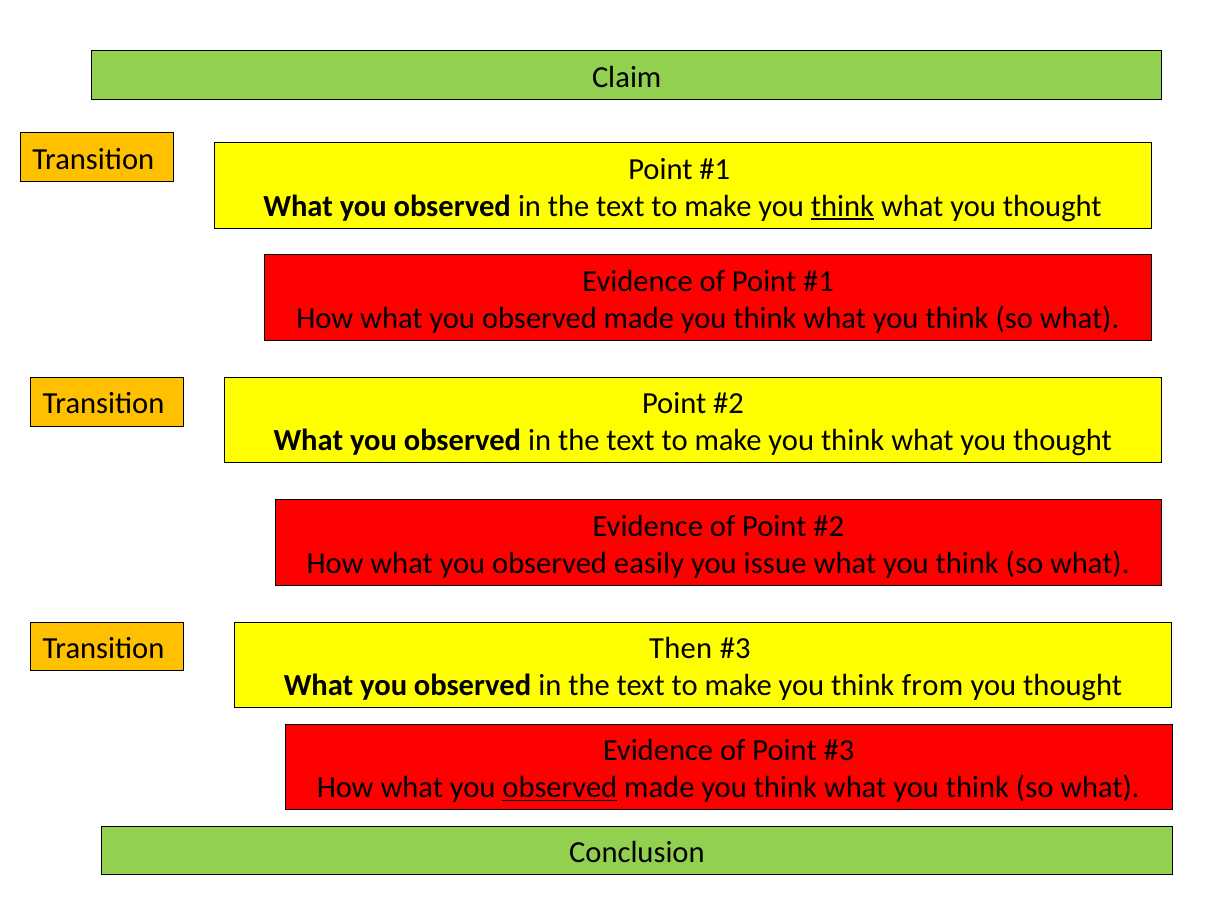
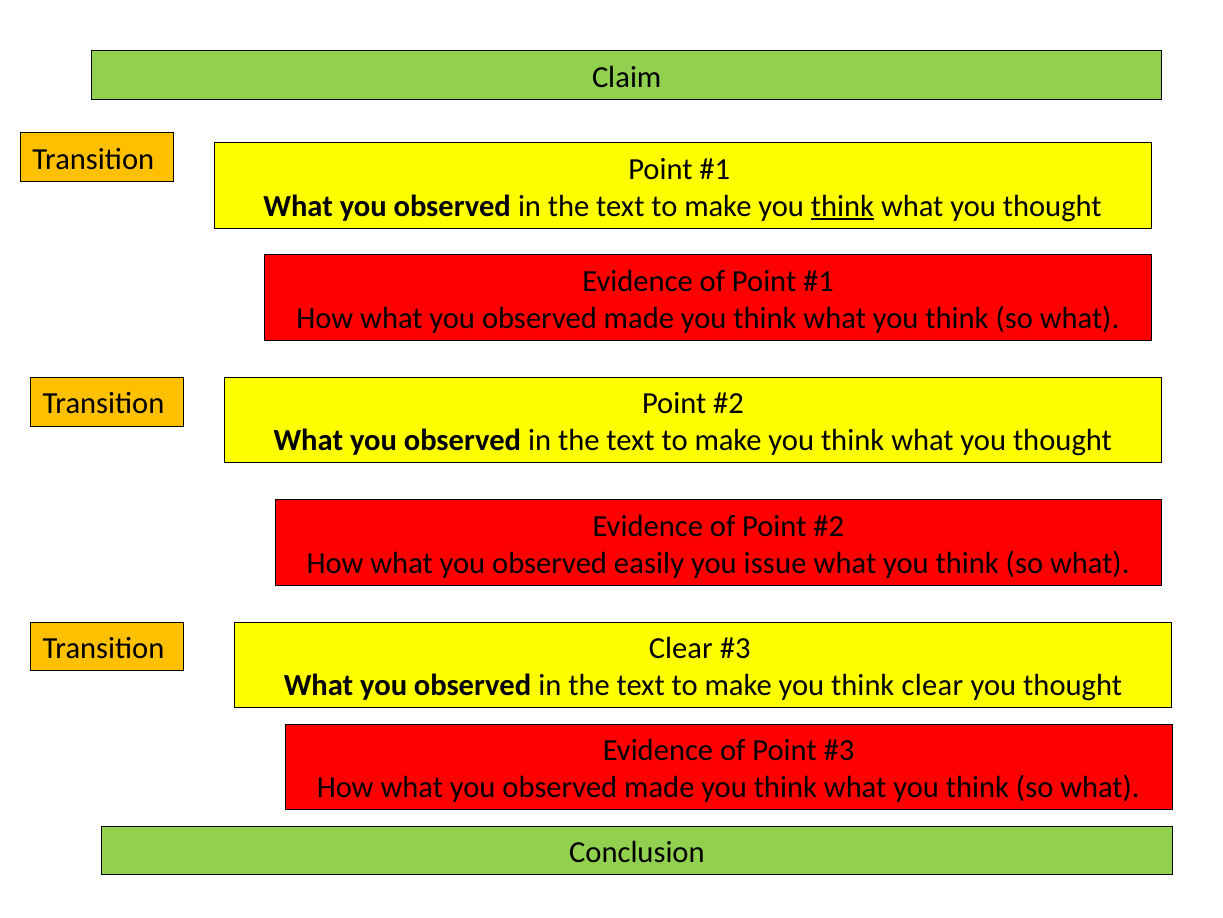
Then: Then -> Clear (681, 648)
think from: from -> clear (932, 685)
observed underline: present -> none (560, 787)
